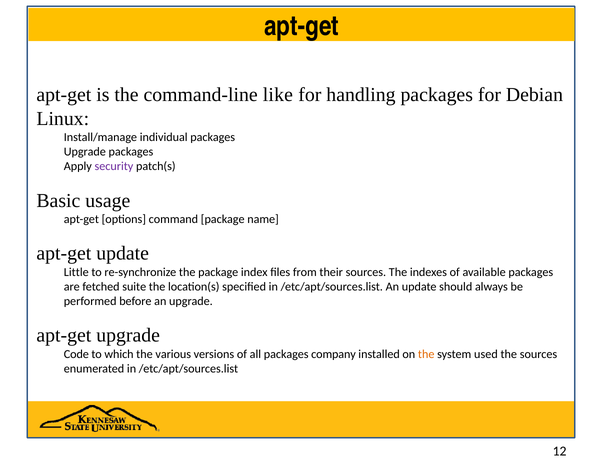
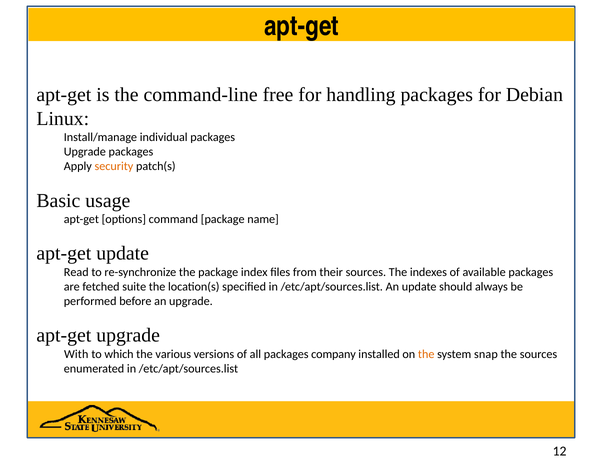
like: like -> free (278, 95)
security colour: purple -> orange (114, 166)
Little: Little -> Read (76, 272)
Code: Code -> With (76, 354)
used: used -> snap (486, 354)
